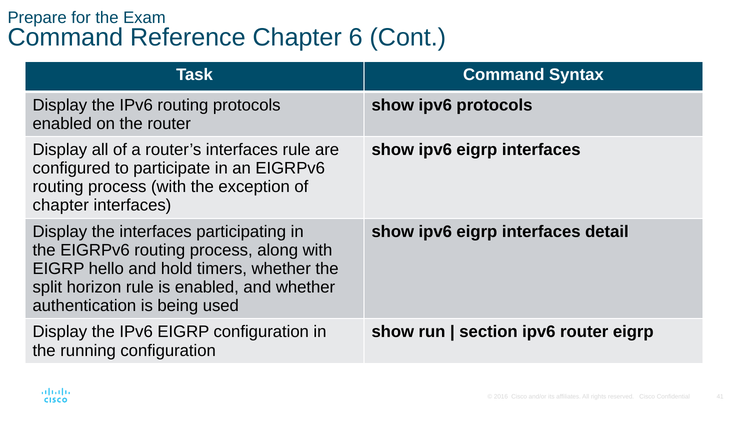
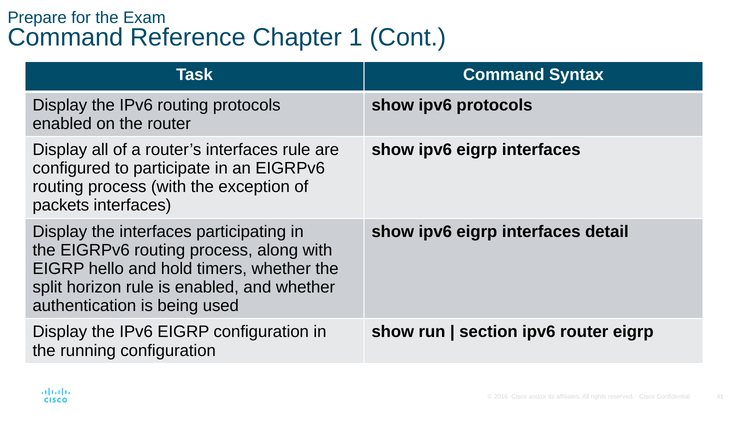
6: 6 -> 1 (356, 38)
chapter: chapter -> packets (61, 205)
